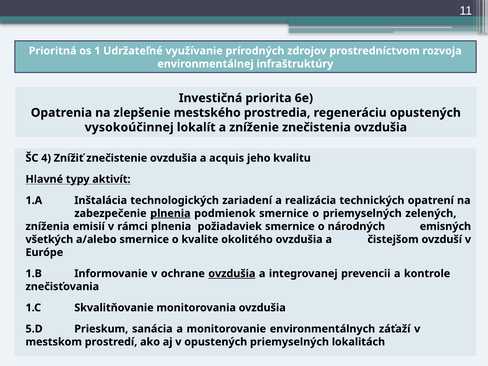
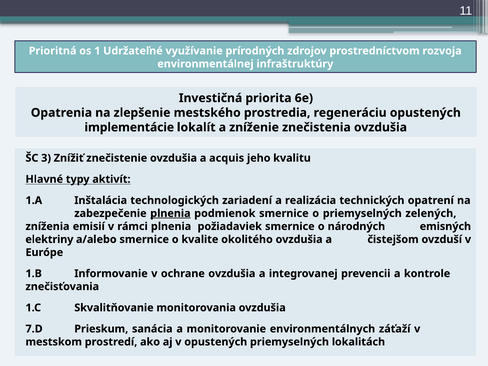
vysokoúčinnej: vysokoúčinnej -> implementácie (129, 127)
4: 4 -> 3 (46, 158)
všetkých: všetkých -> elektriny (49, 239)
ovzdušia underline: present -> none (232, 274)
5.D: 5.D -> 7.D (34, 329)
